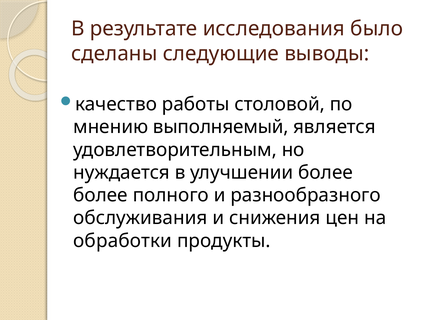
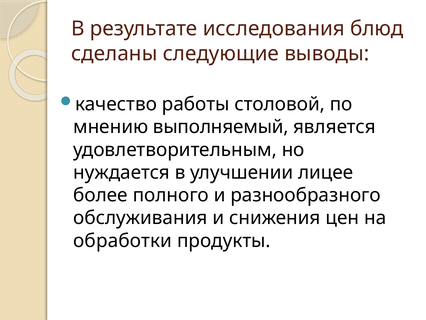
было: было -> блюд (377, 29)
улучшении более: более -> лицее (326, 172)
